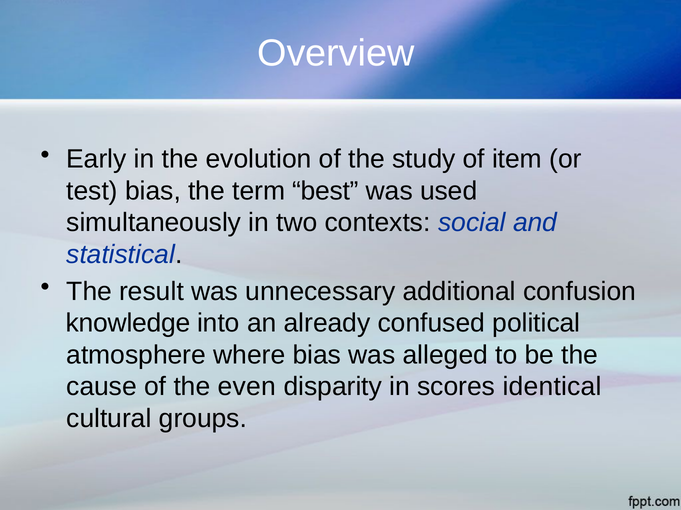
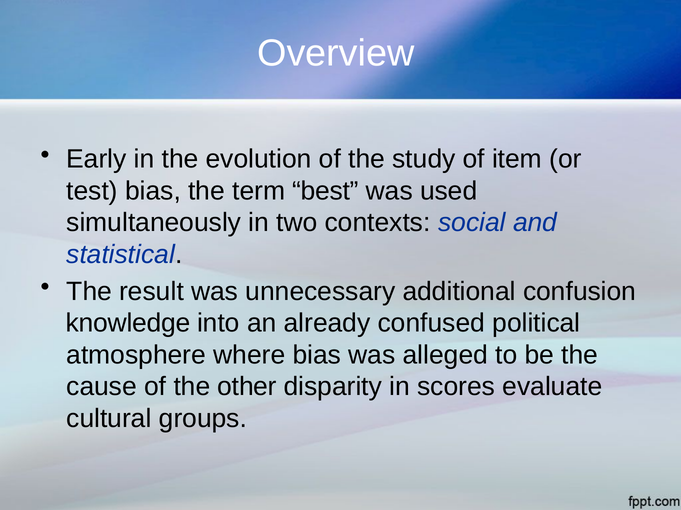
even: even -> other (247, 387)
identical: identical -> evaluate (552, 387)
